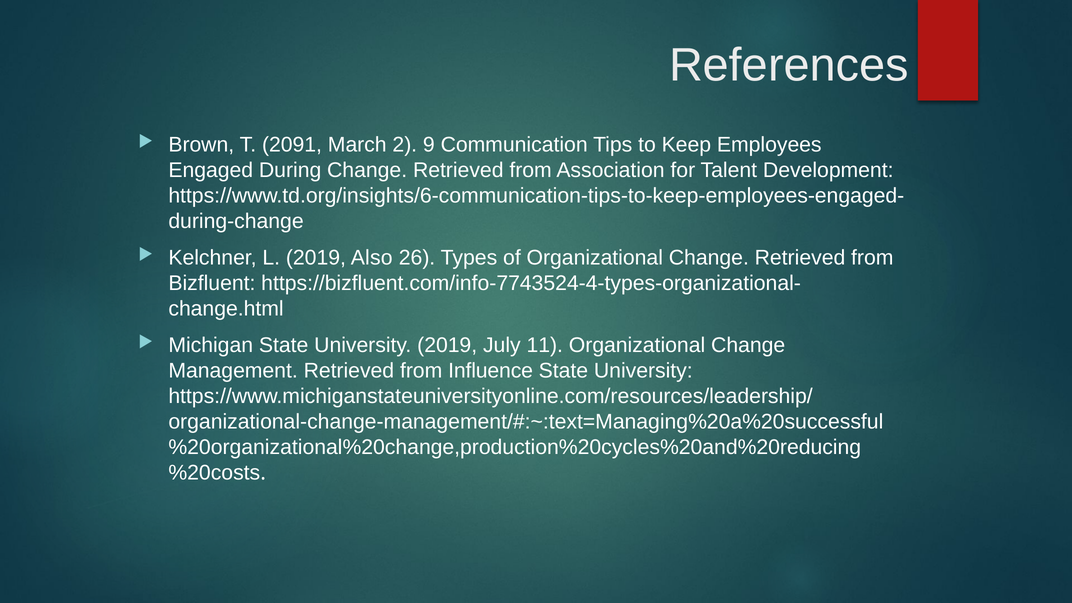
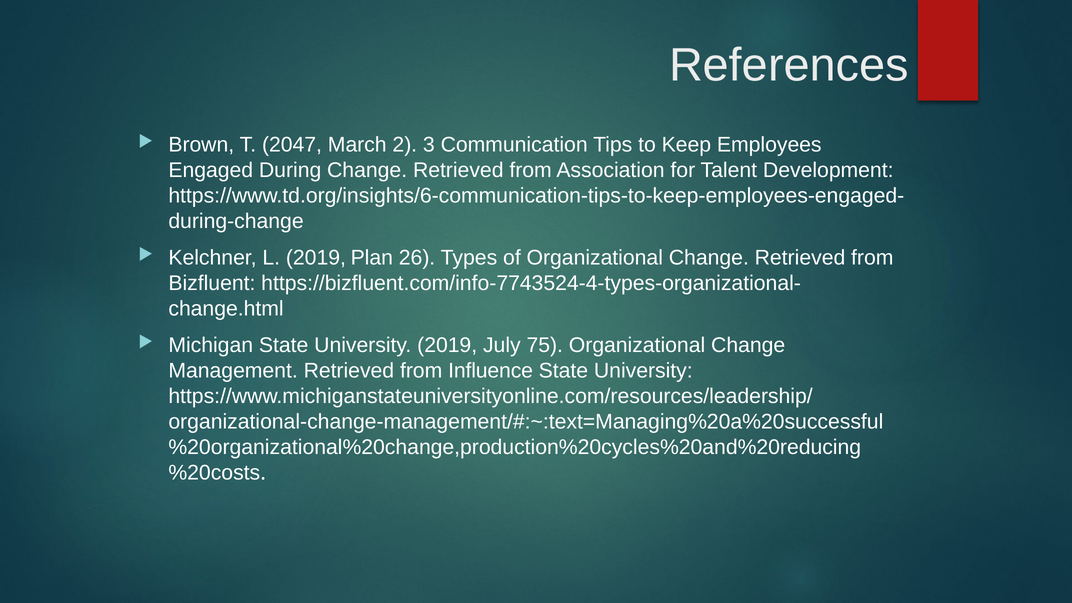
2091: 2091 -> 2047 (292, 145)
9: 9 -> 3 (429, 145)
Also: Also -> Plan (372, 258)
11: 11 -> 75 (545, 345)
